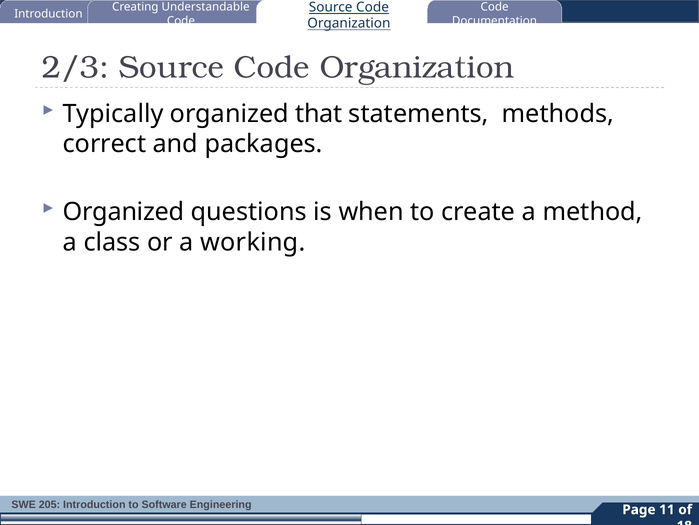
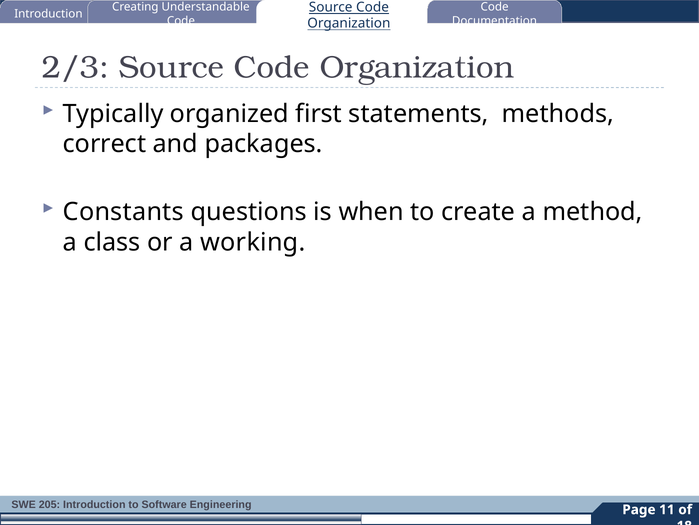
that: that -> first (319, 114)
Organized: Organized -> Constants (123, 212)
